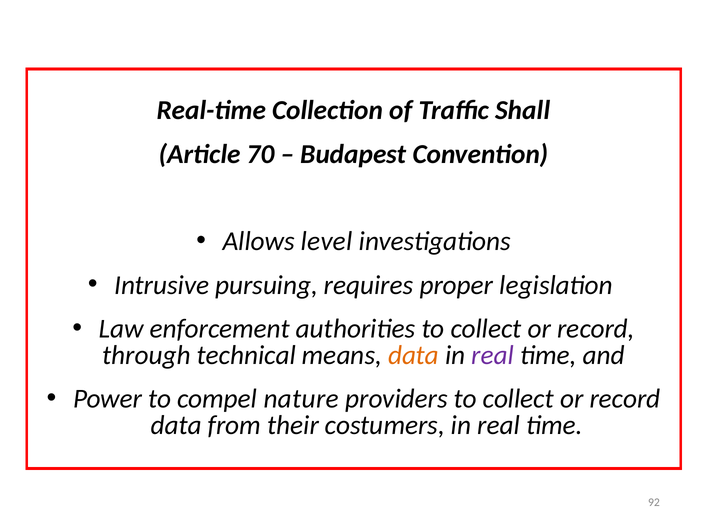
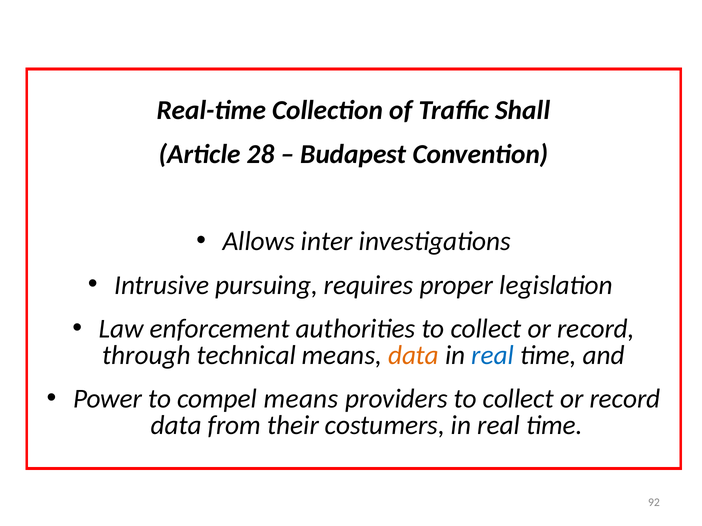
70: 70 -> 28 (261, 154)
level: level -> inter (327, 242)
real colour: purple -> blue (493, 355)
compel nature: nature -> means (301, 399)
